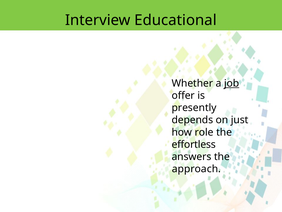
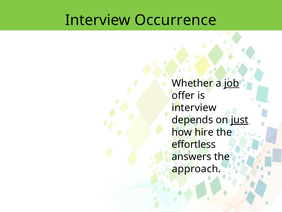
Educational: Educational -> Occurrence (175, 20)
presently: presently -> interview (194, 108)
just underline: none -> present (240, 120)
role: role -> hire (204, 132)
